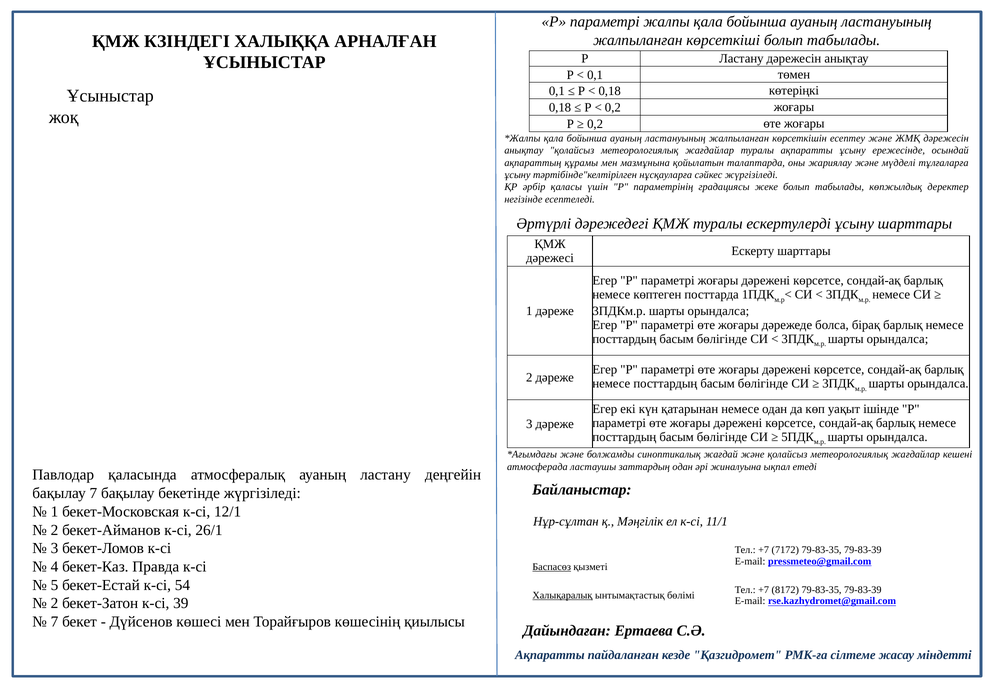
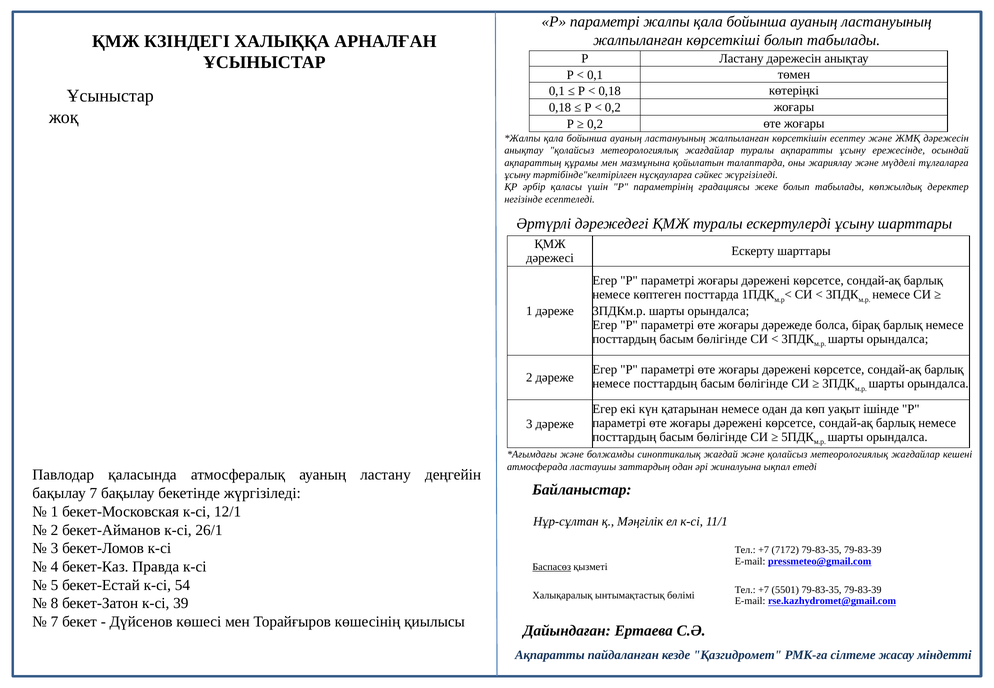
8172: 8172 -> 5501 (785, 590)
Халықаралық underline: present -> none (562, 596)
2: 2 -> 8 (55, 603)
